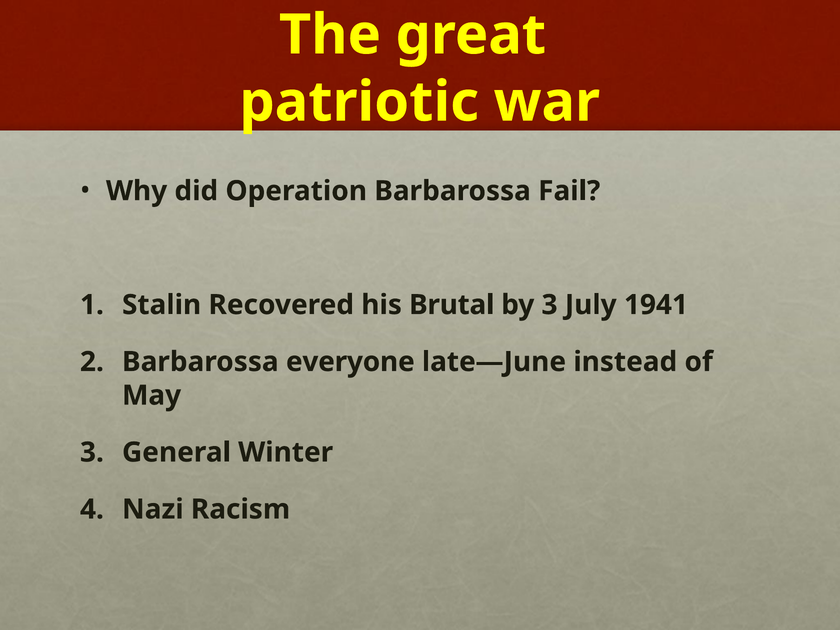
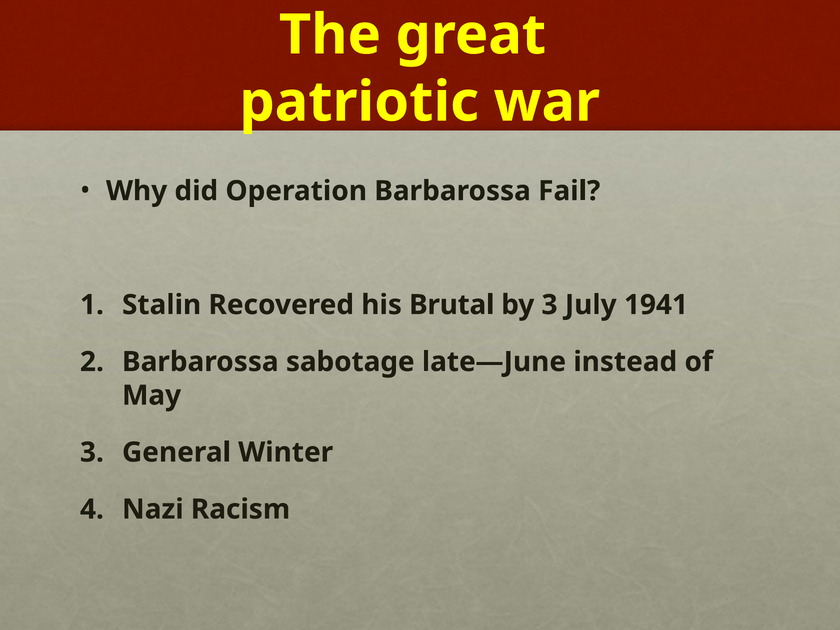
everyone: everyone -> sabotage (350, 362)
